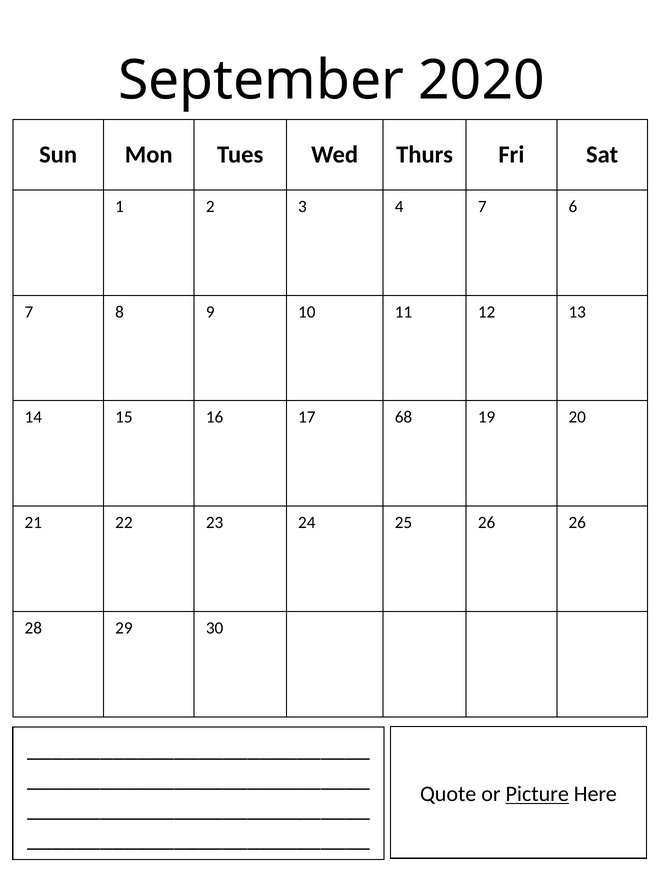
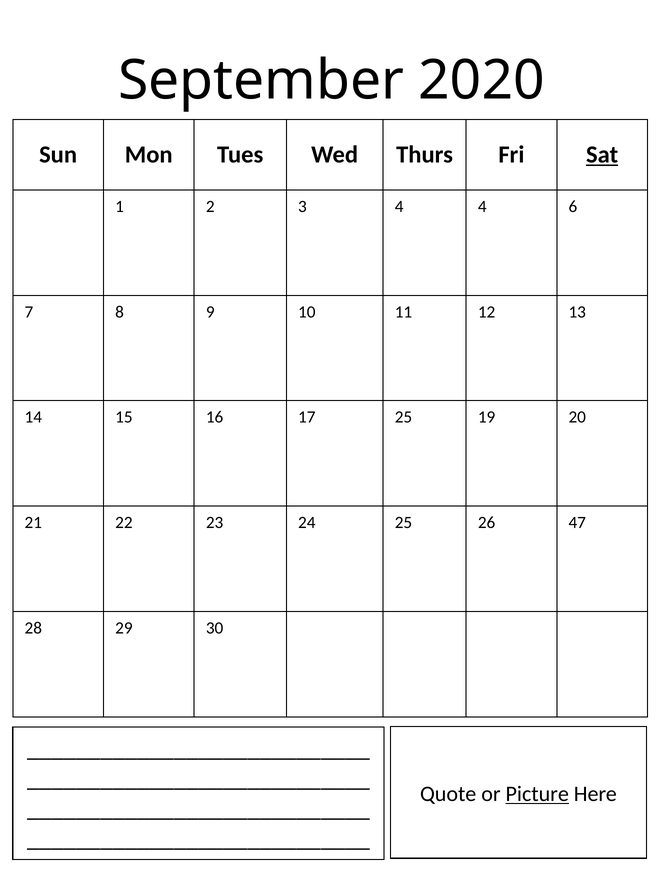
Sat underline: none -> present (602, 155)
4 7: 7 -> 4 (482, 206)
17 68: 68 -> 25 (403, 417)
26 26: 26 -> 47 (577, 523)
